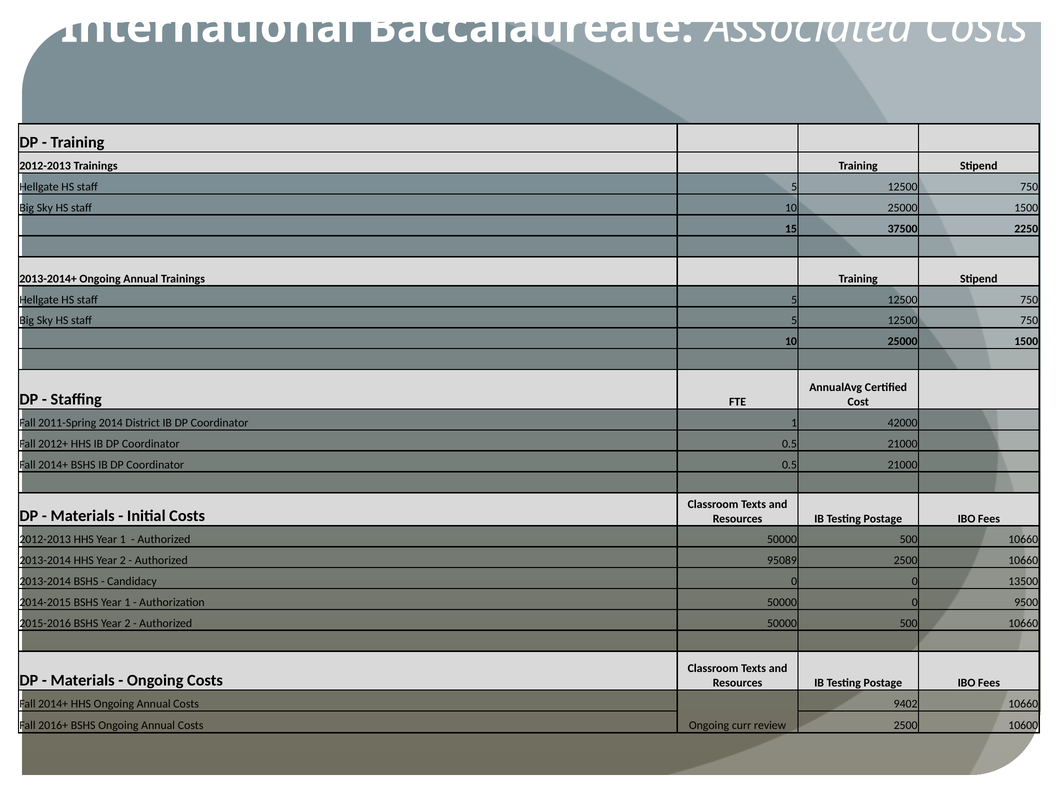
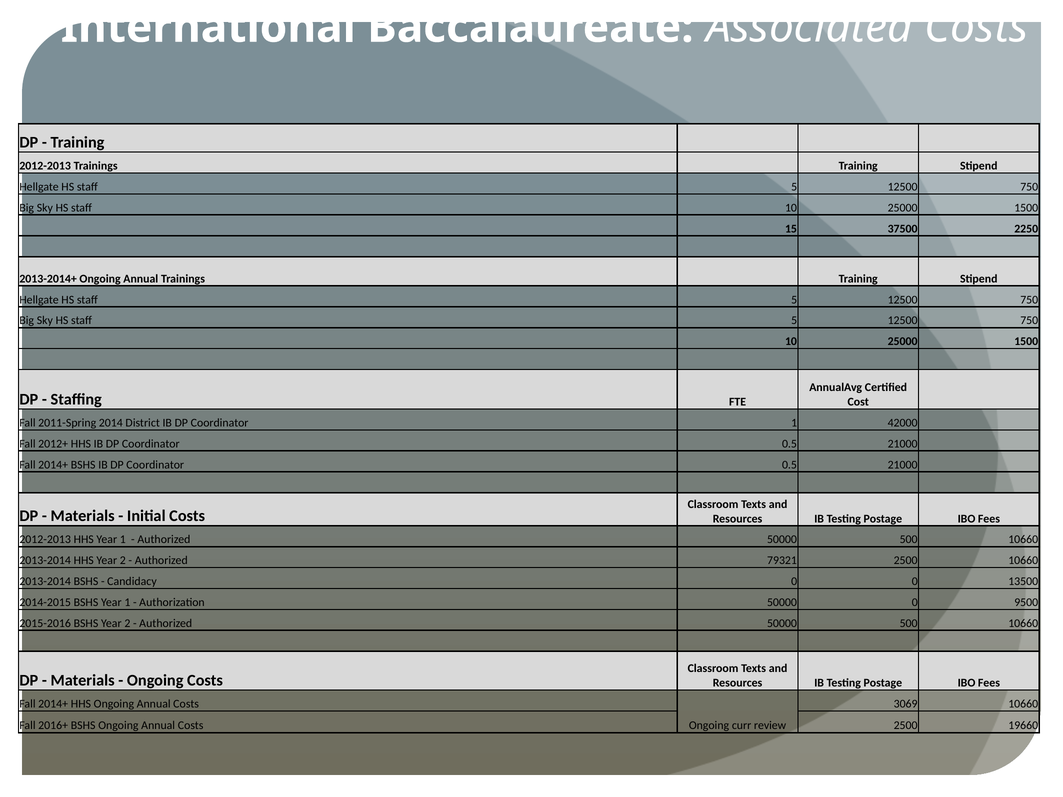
95089: 95089 -> 79321 (782, 561)
9402: 9402 -> 3069 (906, 704)
10600: 10600 -> 19660 (1023, 726)
